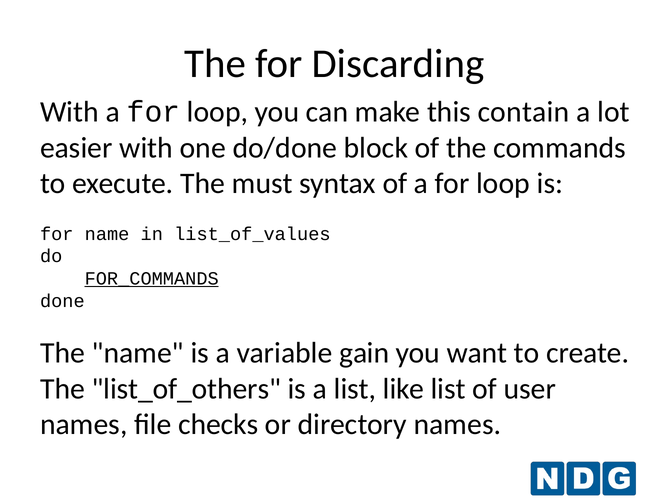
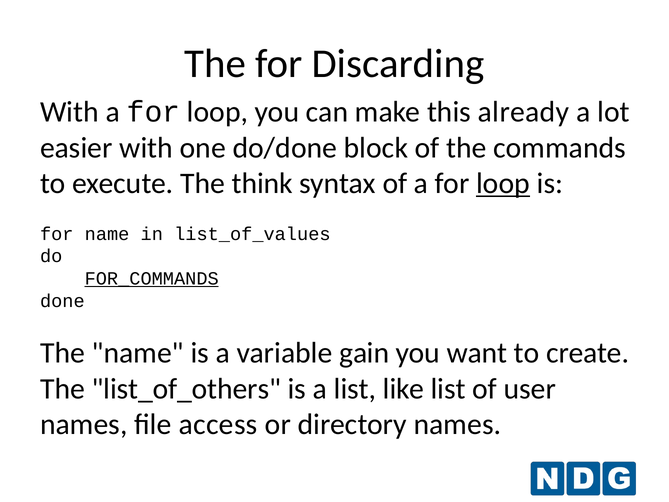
contain: contain -> already (524, 112)
must: must -> think (262, 183)
loop underline: none -> present (503, 183)
checks: checks -> access (218, 424)
